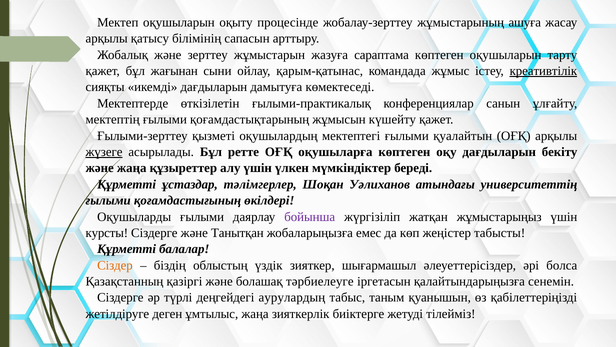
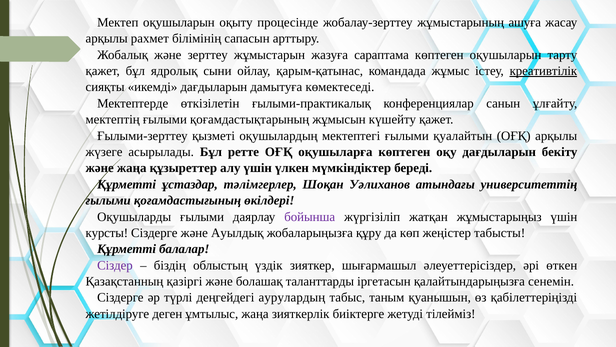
қатысу: қатысу -> рахмет (150, 39)
жағынан: жағынан -> ядролық (174, 71)
жүзеге underline: present -> none (104, 152)
Танытқан: Танытқан -> Ауылдық (237, 233)
емес: емес -> құру (369, 233)
Сіздер colour: orange -> purple (115, 265)
болса: болса -> өткен (562, 265)
тәрбиелеуге: тәрбиелеуге -> таланттарды (320, 281)
